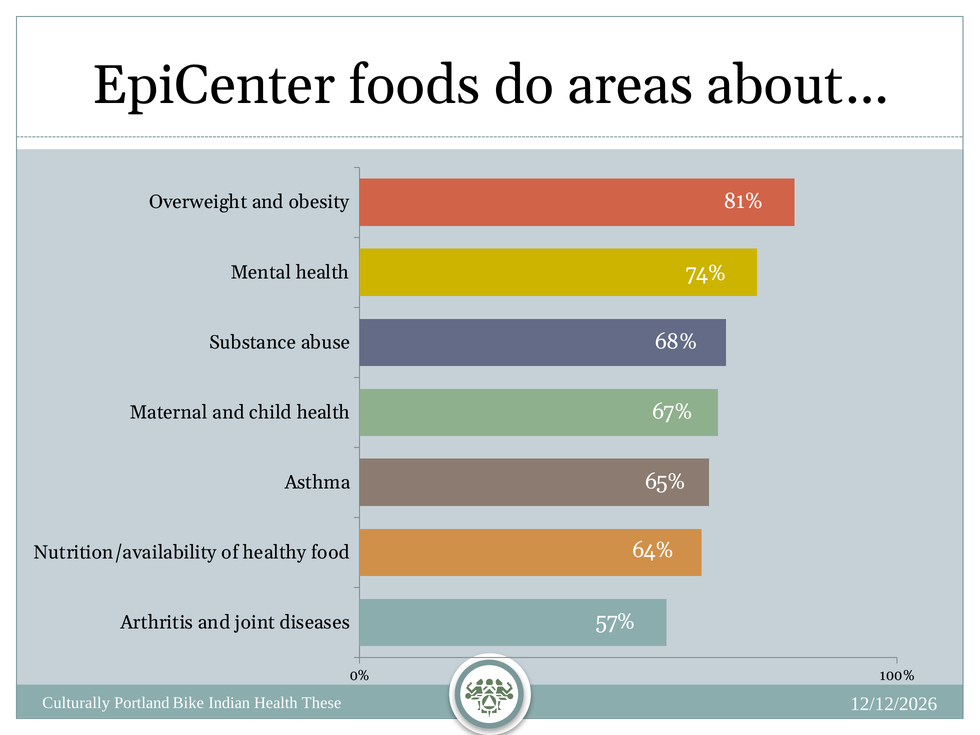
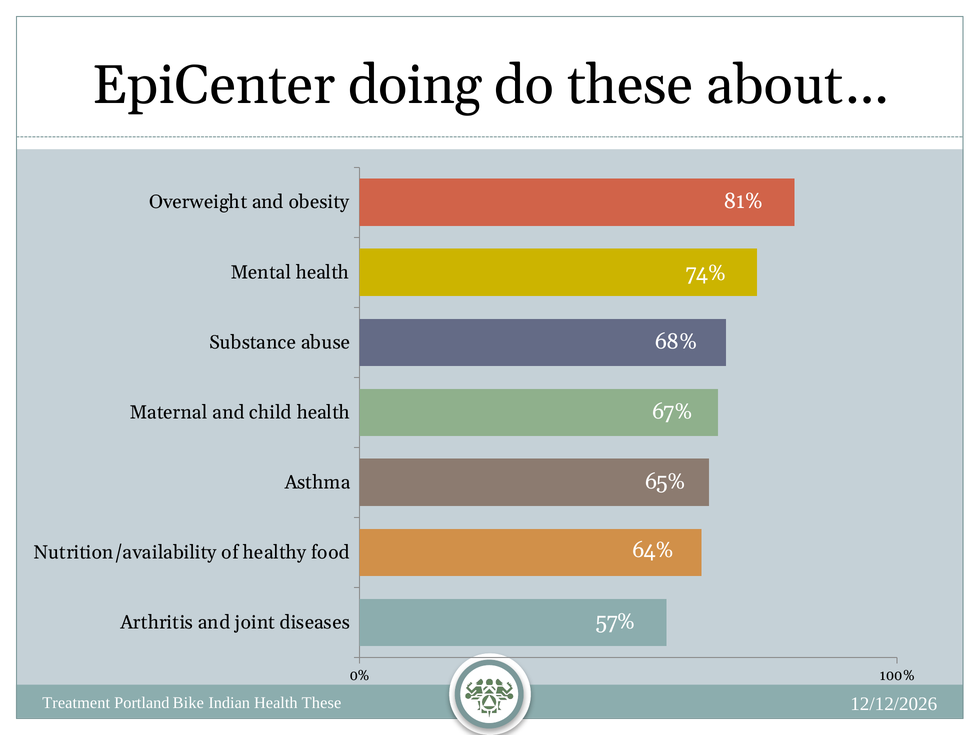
foods: foods -> doing (415, 85)
do areas: areas -> these (630, 85)
Culturally: Culturally -> Treatment (76, 703)
